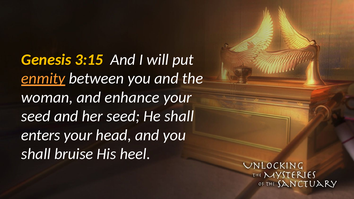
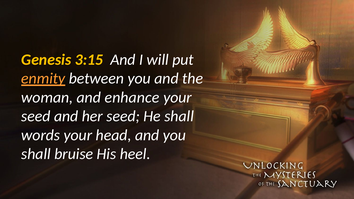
enters: enters -> words (41, 135)
